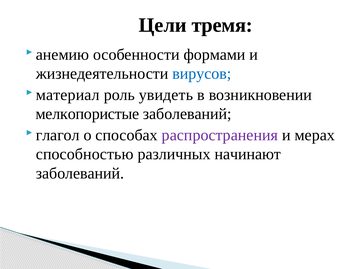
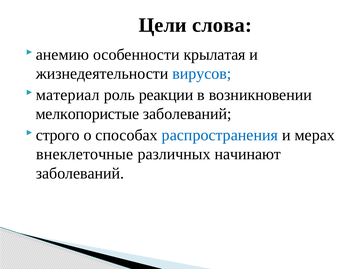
тремя: тремя -> слова (222, 25)
формами: формами -> крылатая (215, 55)
увидеть: увидеть -> реакции (166, 95)
глагол: глагол -> строго (58, 135)
распространения colour: purple -> blue (220, 135)
способностью: способностью -> внеклеточные (85, 154)
